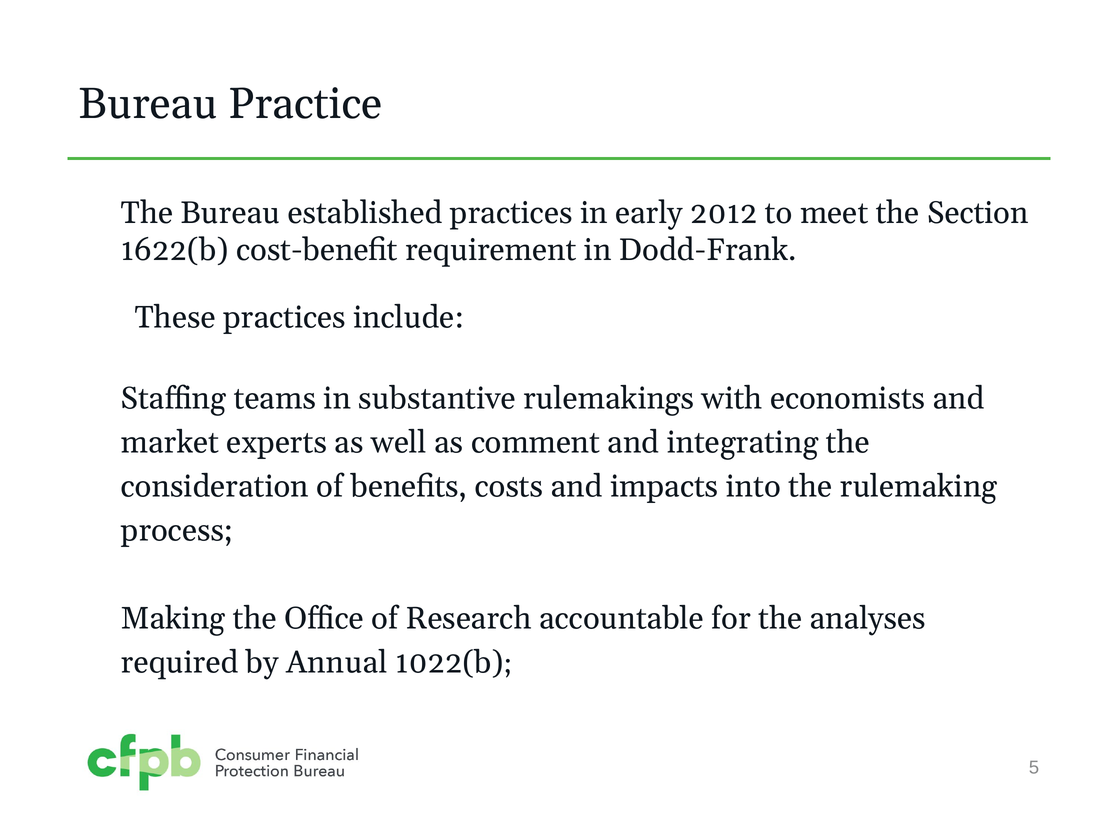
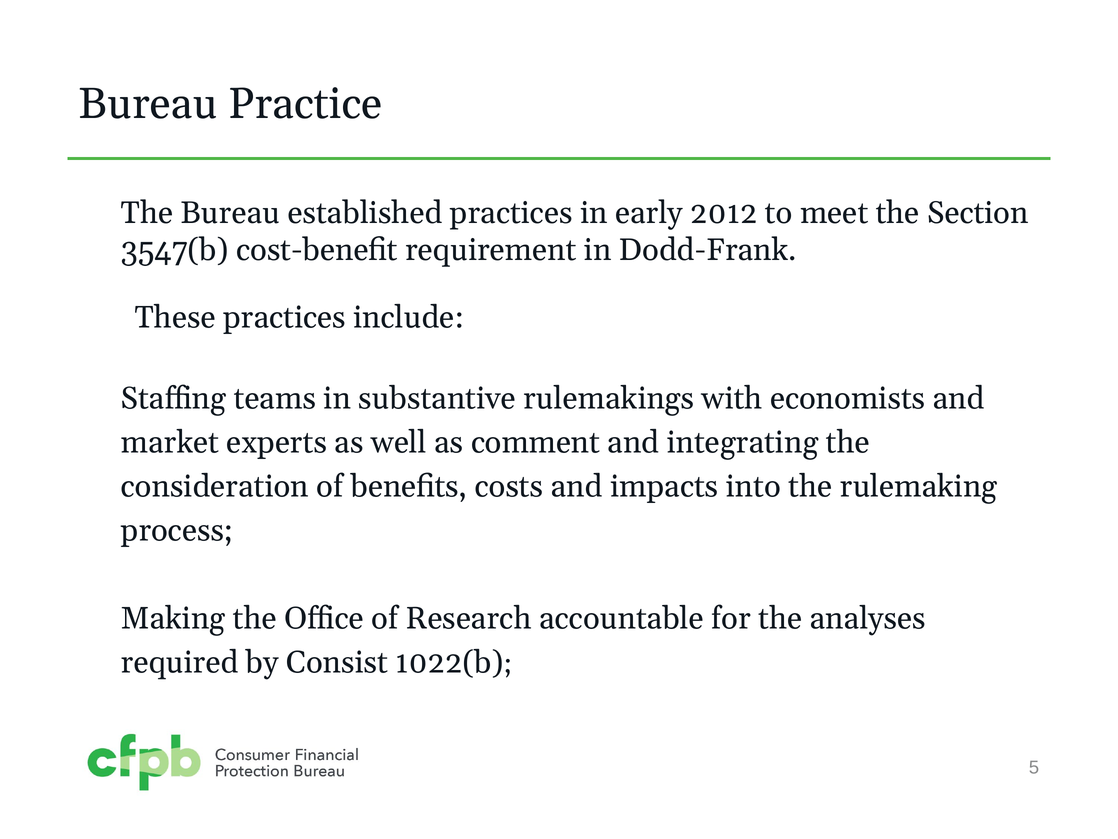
1622(b: 1622(b -> 3547(b (175, 250)
Annual: Annual -> Consist (337, 662)
